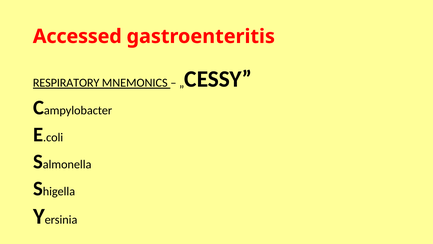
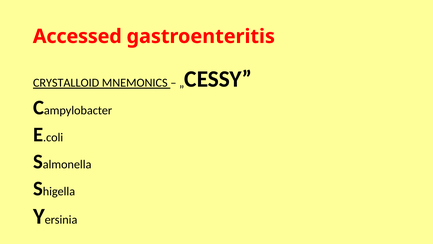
RESPIRATORY: RESPIRATORY -> CRYSTALLOID (66, 83)
